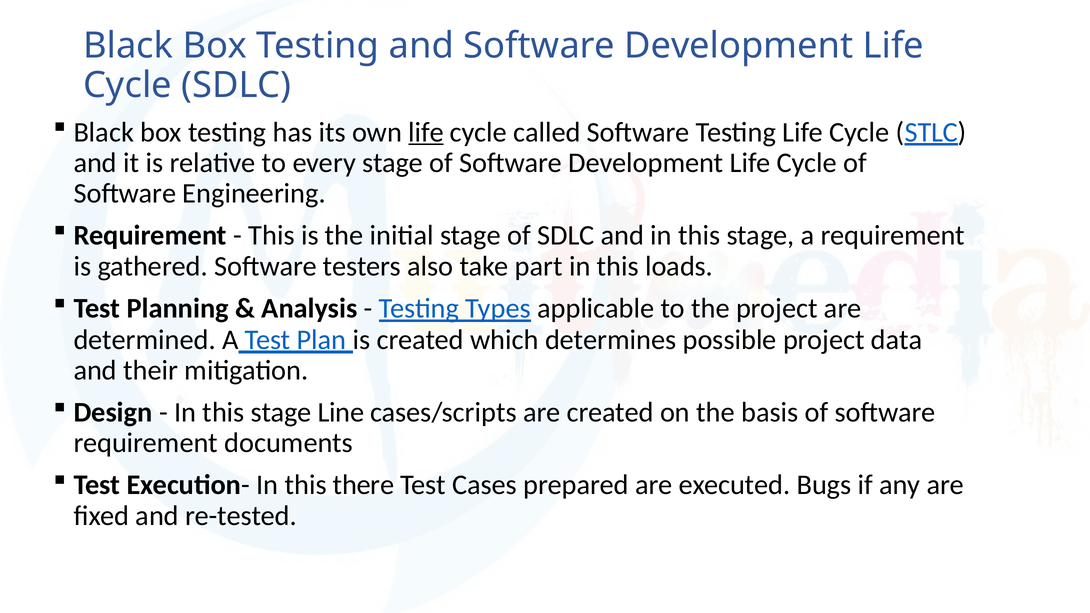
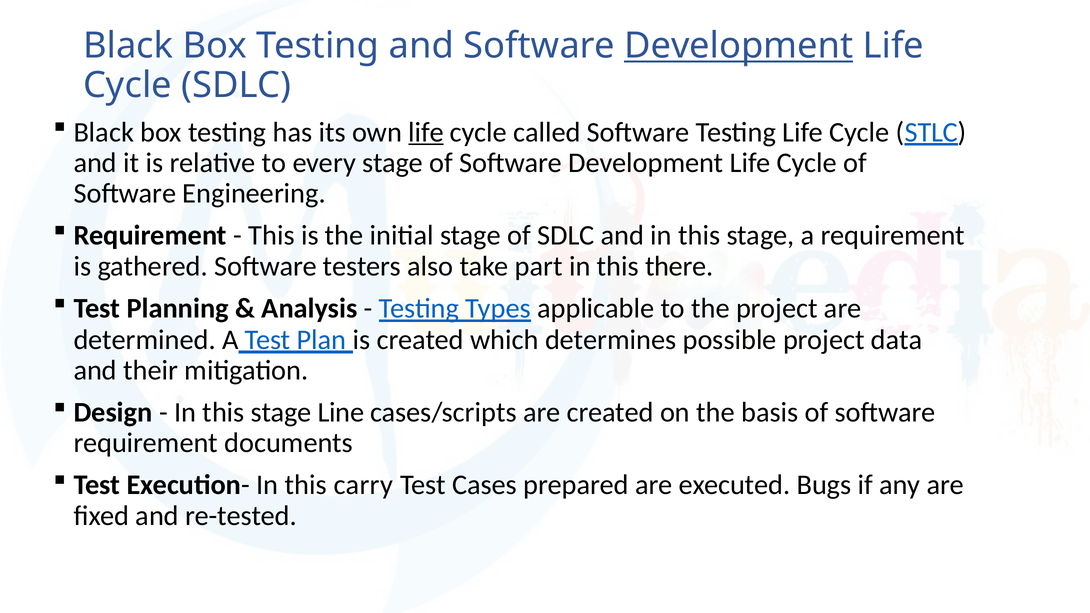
Development underline: none -> present (739, 46)
loads: loads -> there (679, 266)
there: there -> carry (363, 485)
